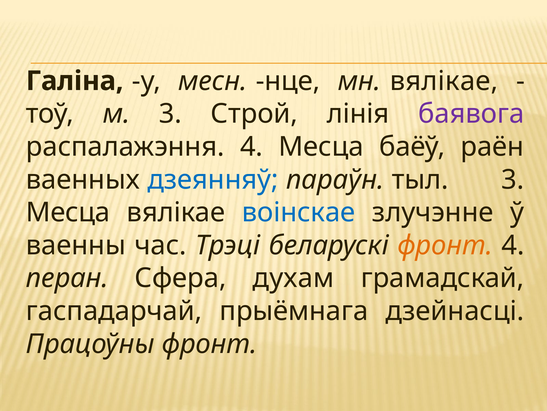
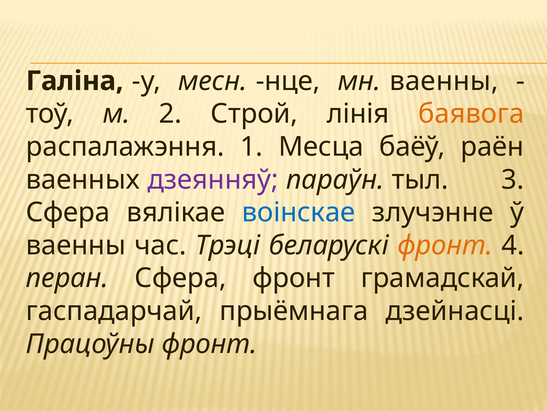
мн вялікае: вялікае -> ваенны (444, 81)
м 3: 3 -> 2 (170, 114)
баявога colour: purple -> orange (471, 114)
распалажэння 4: 4 -> 1 (251, 146)
дзеянняў colour: blue -> purple (213, 179)
Месца: Месца -> Сфера (68, 212)
Сфера духам: духам -> фронт (294, 278)
